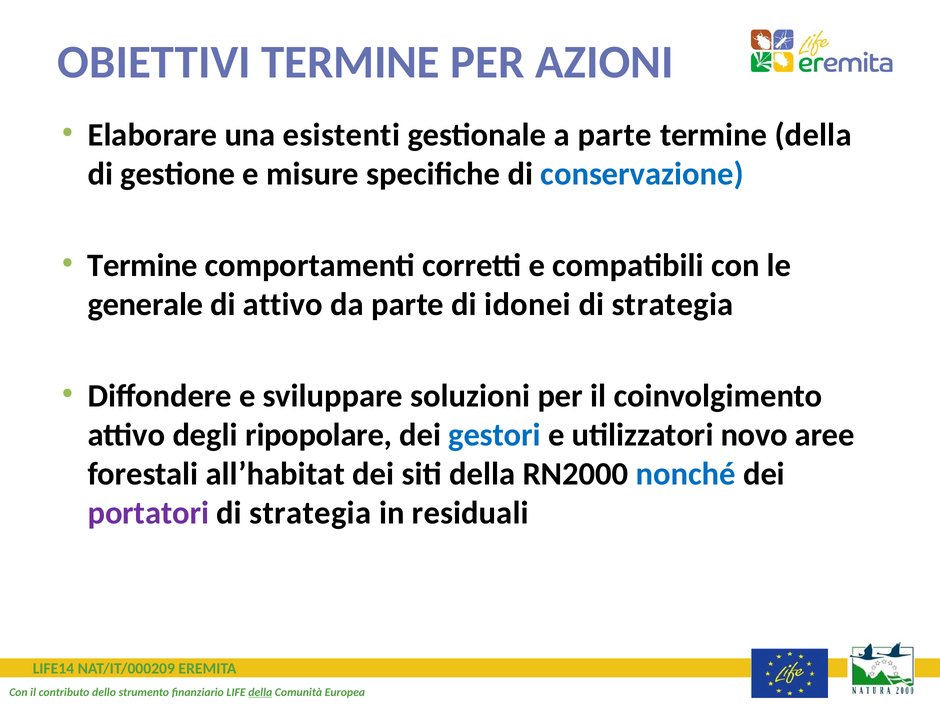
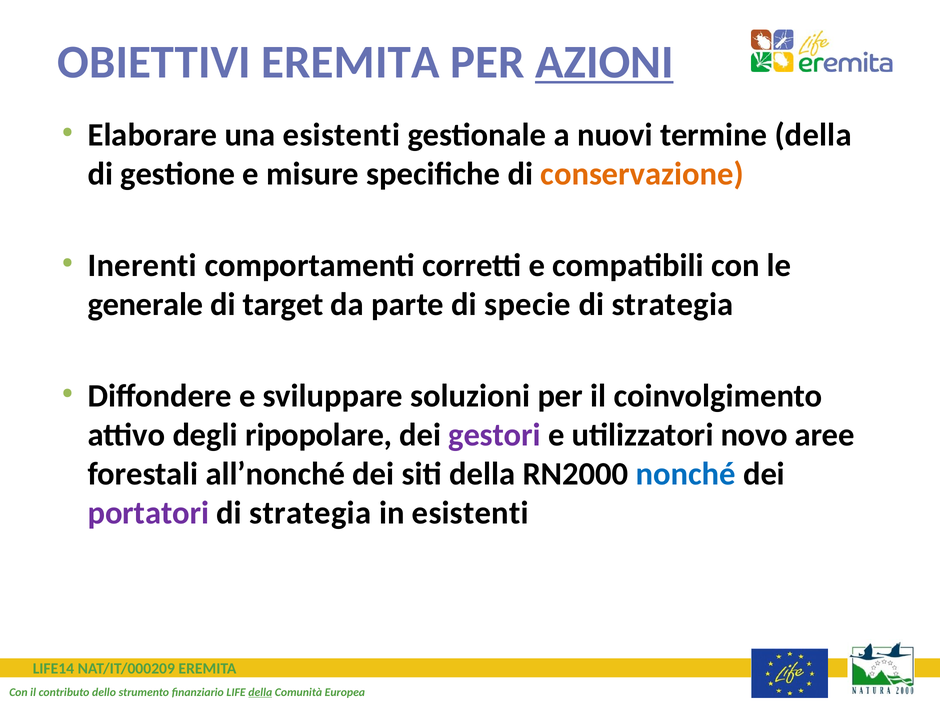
OBIETTIVI TERMINE: TERMINE -> EREMITA (350, 62)
AZIONI underline: none -> present (604, 62)
a parte: parte -> nuovi (615, 135)
conservazione colour: blue -> orange (642, 174)
Termine: Termine -> Inerenti (142, 265)
di attivo: attivo -> target (283, 304)
idonei: idonei -> specie (527, 304)
gestori colour: blue -> purple (495, 435)
all’habitat: all’habitat -> all’nonché (275, 474)
in residuali: residuali -> esistenti (470, 513)
